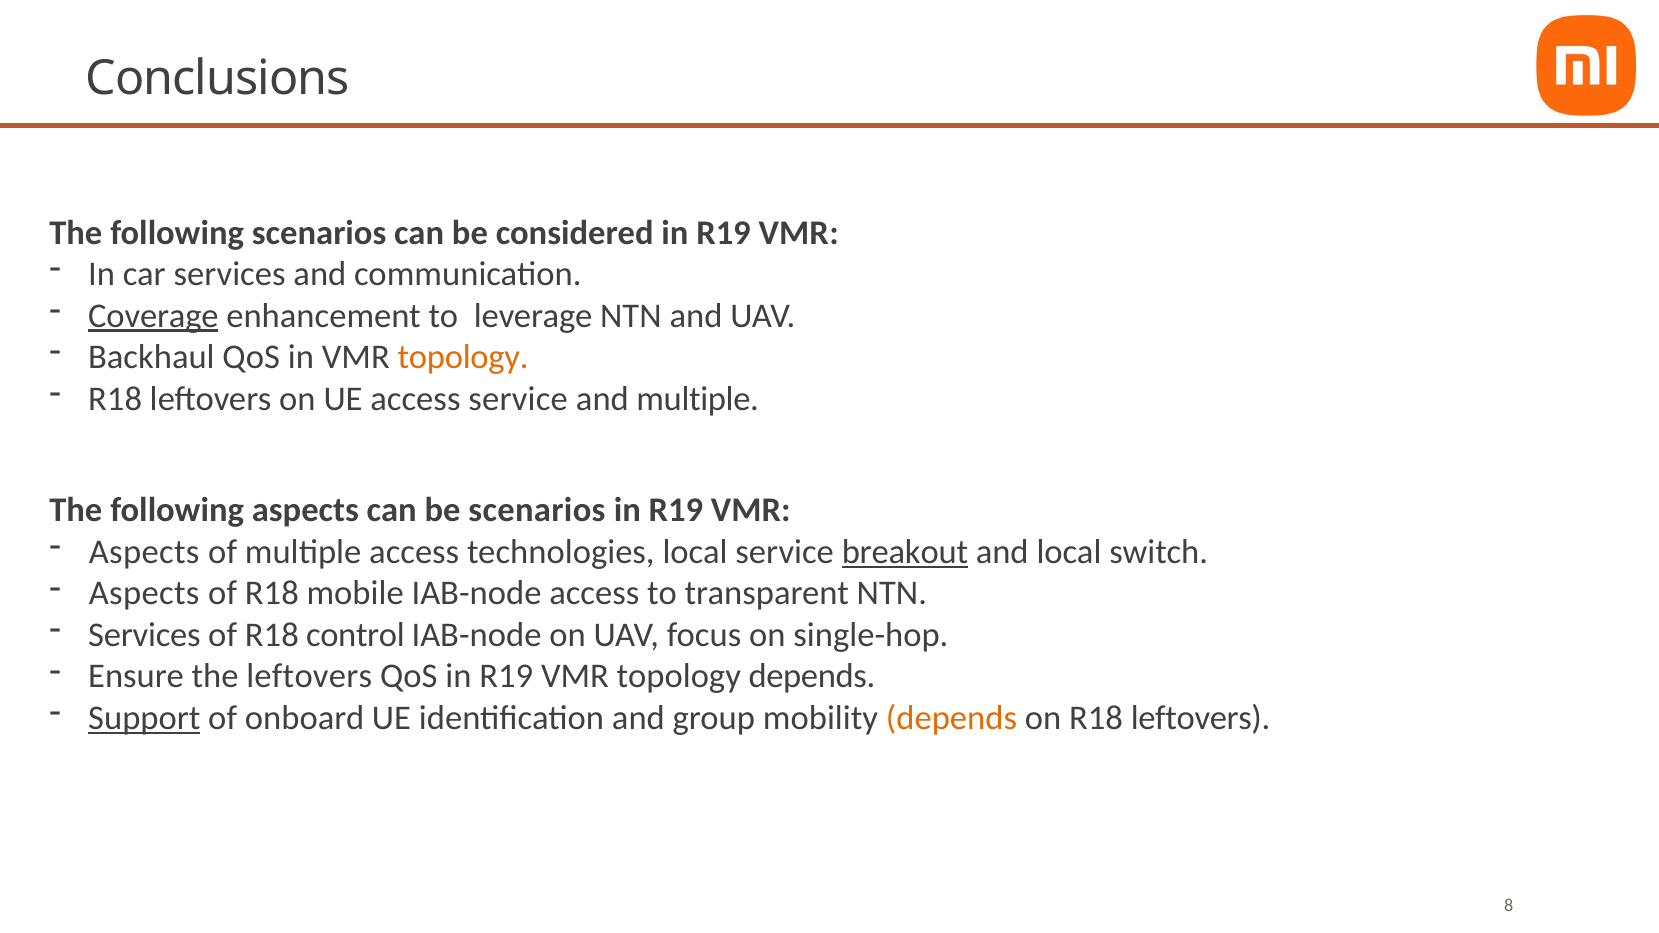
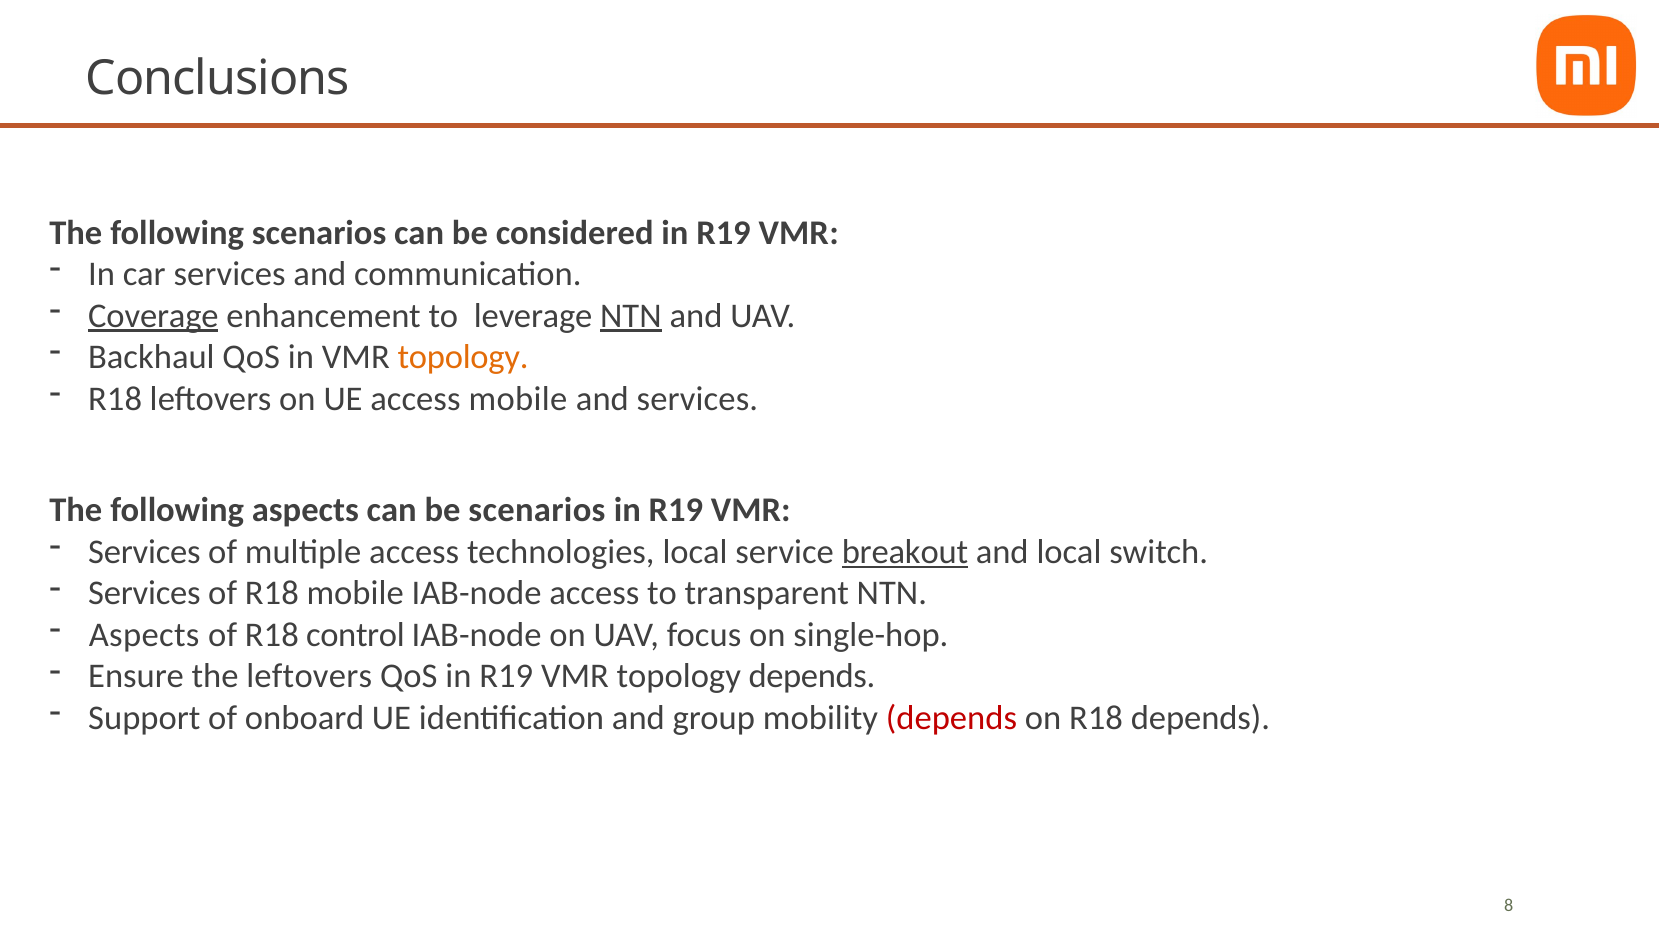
NTN underline: none -> present (631, 316)
access service: service -> mobile (518, 399)
and multiple: multiple -> services (697, 399)
Aspects: Aspects -> Services (144, 552)
Aspects: Aspects -> Services (144, 594)
Services: Services -> Aspects (144, 635)
Support underline: present -> none (144, 718)
depends colour: orange -> red (951, 718)
on R18 leftovers: leftovers -> depends (1200, 718)
